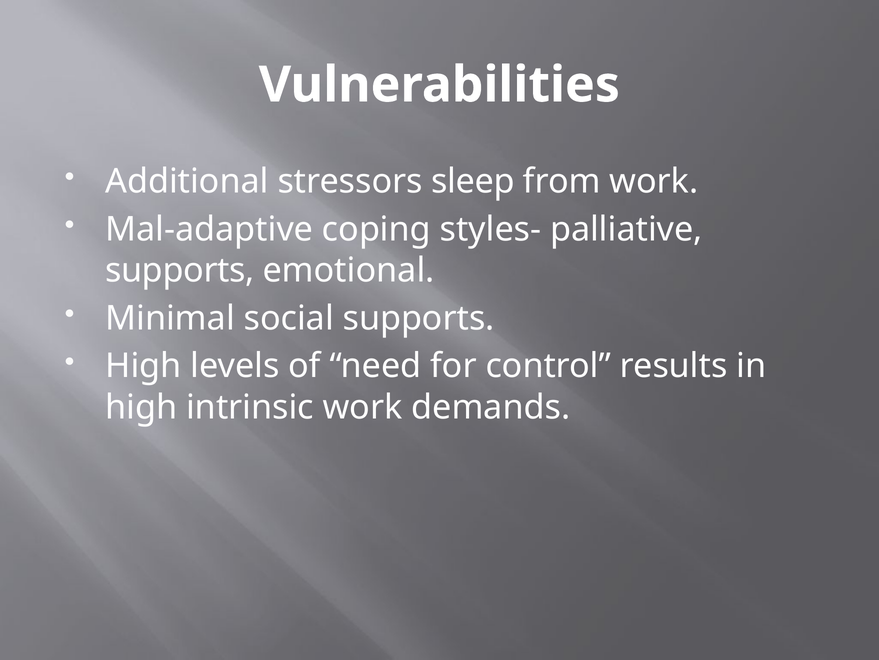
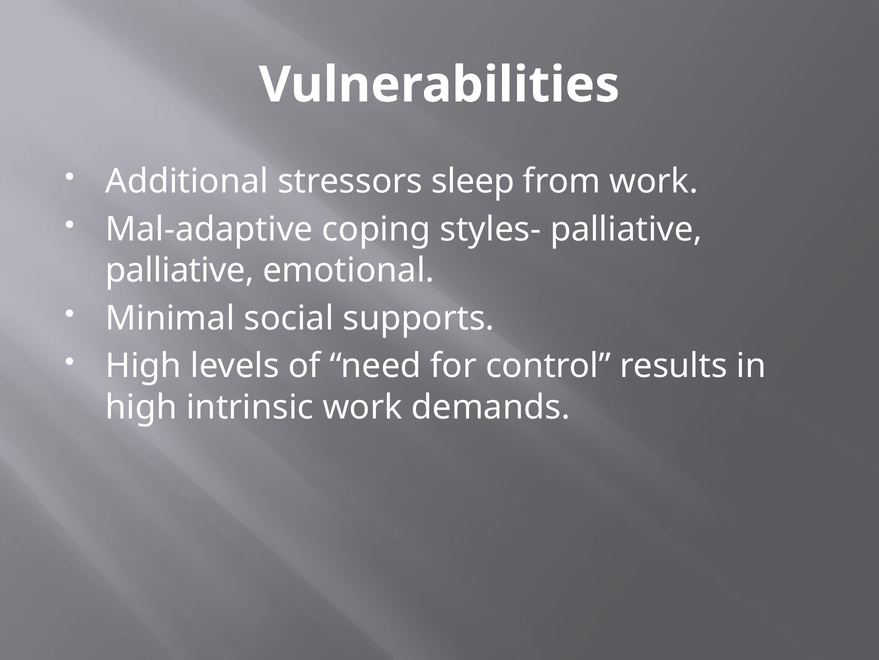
supports: supports -> palliative (180, 270)
